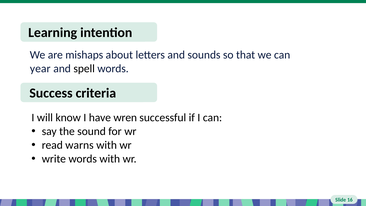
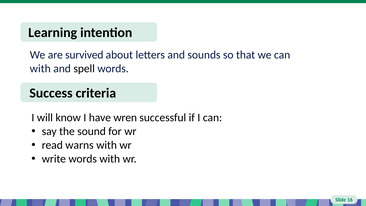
mishaps: mishaps -> survived (84, 55)
year: year -> with (40, 69)
